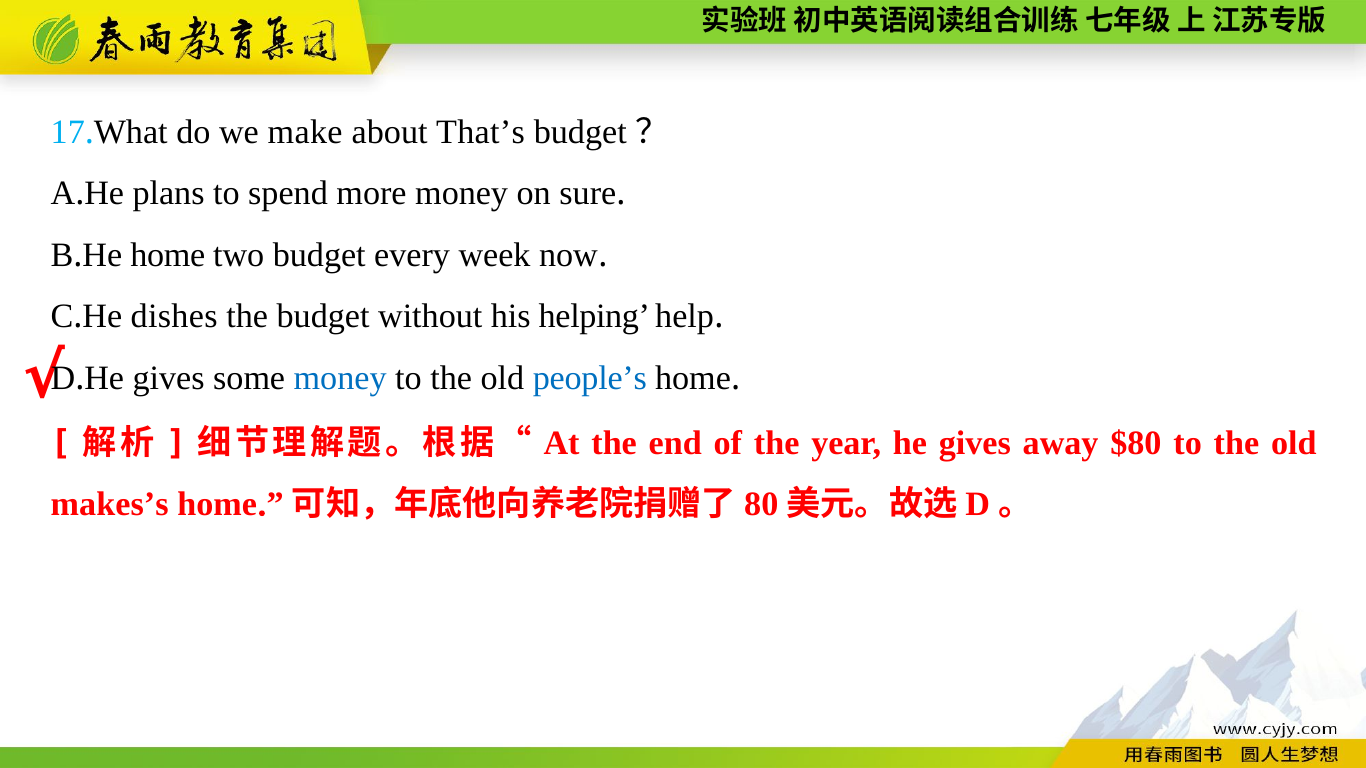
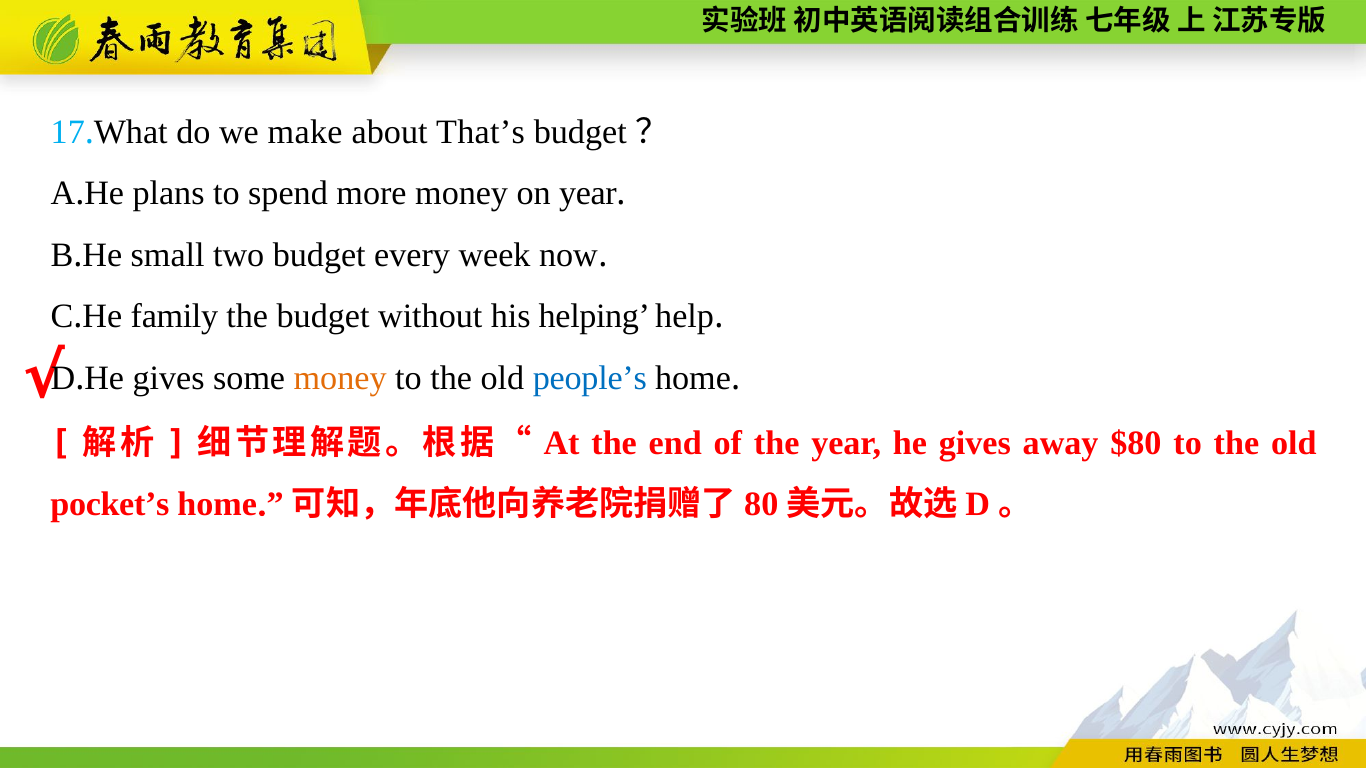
on sure: sure -> year (588, 194)
He home: home -> small (168, 255)
dishes: dishes -> family (174, 317)
money colour: blue -> orange (340, 378)
makes’s: makes’s -> pocket’s (110, 505)
